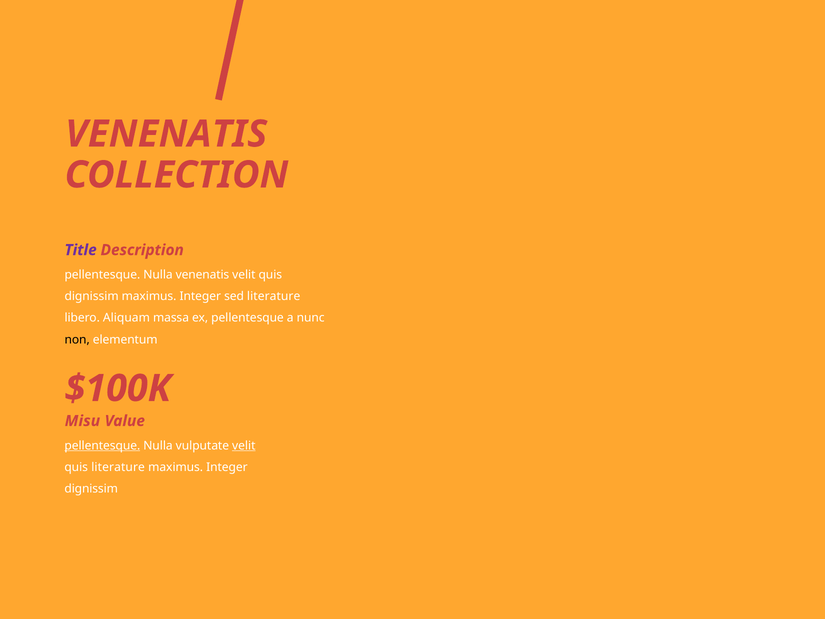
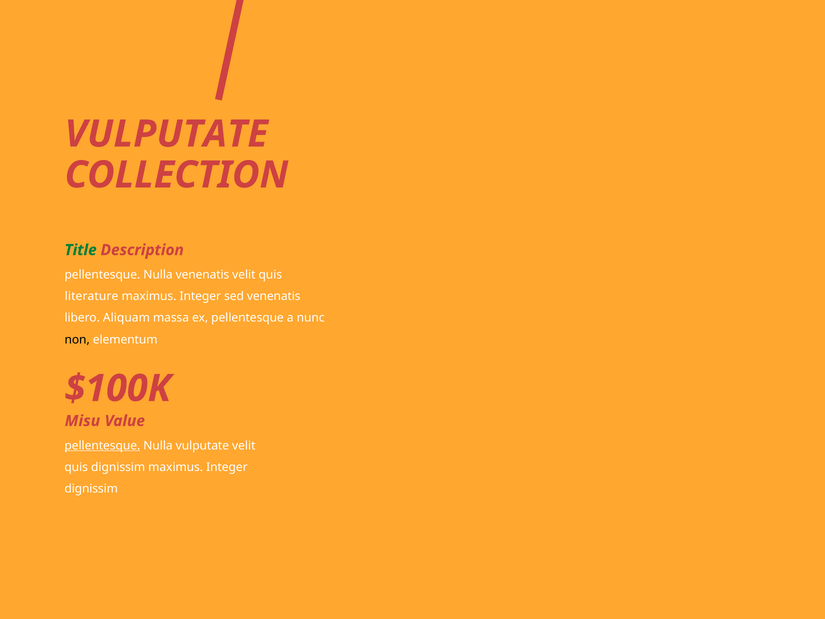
VENENATIS: VENENATIS -> VULPUTATE (166, 134)
Title colour: purple -> green (81, 250)
dignissim: dignissim -> literature (91, 296)
sed literature: literature -> venenatis (274, 296)
velit underline: present -> none (244, 445)
quis literature: literature -> dignissim (118, 467)
